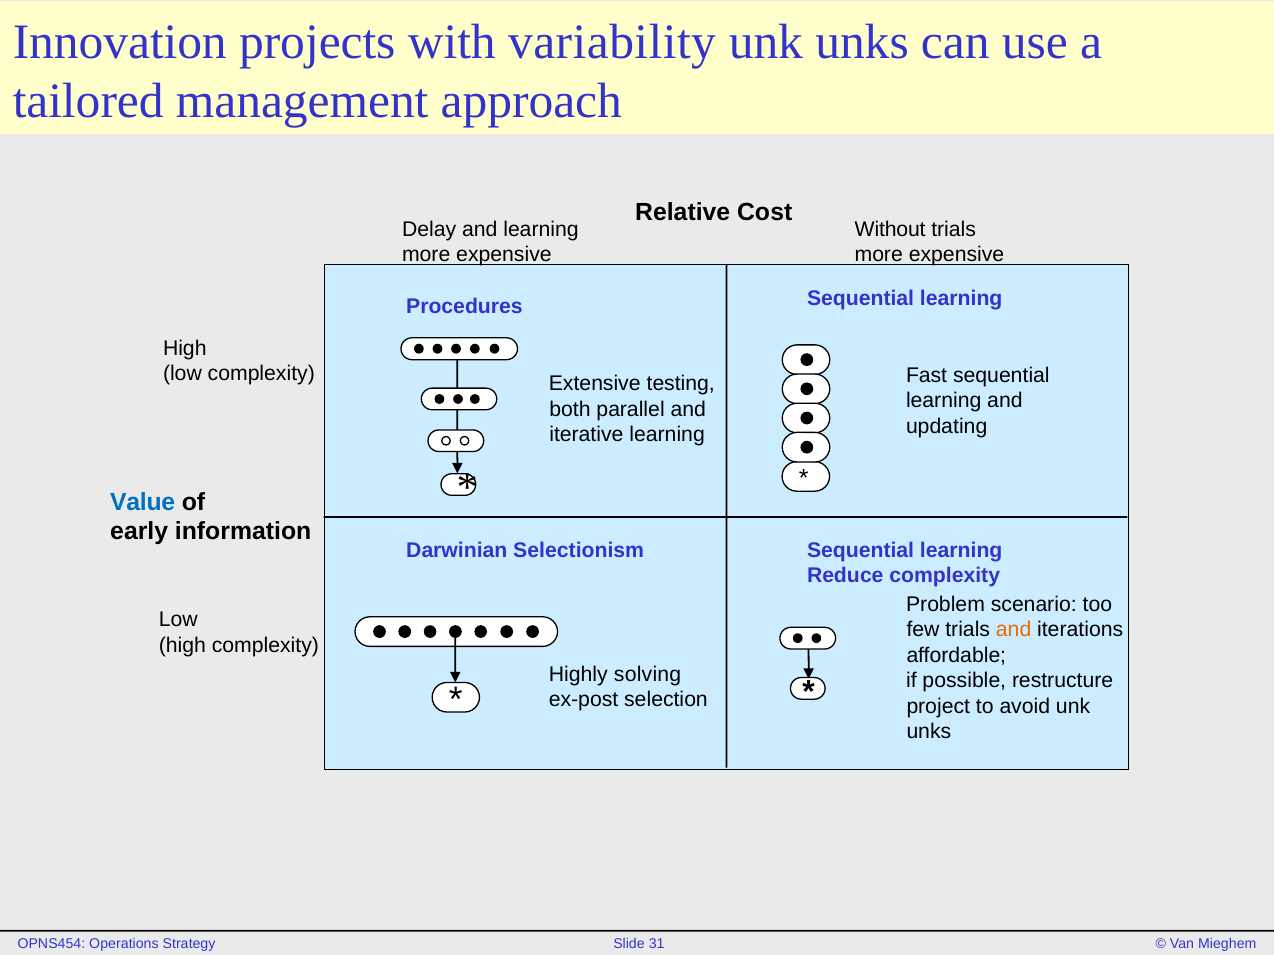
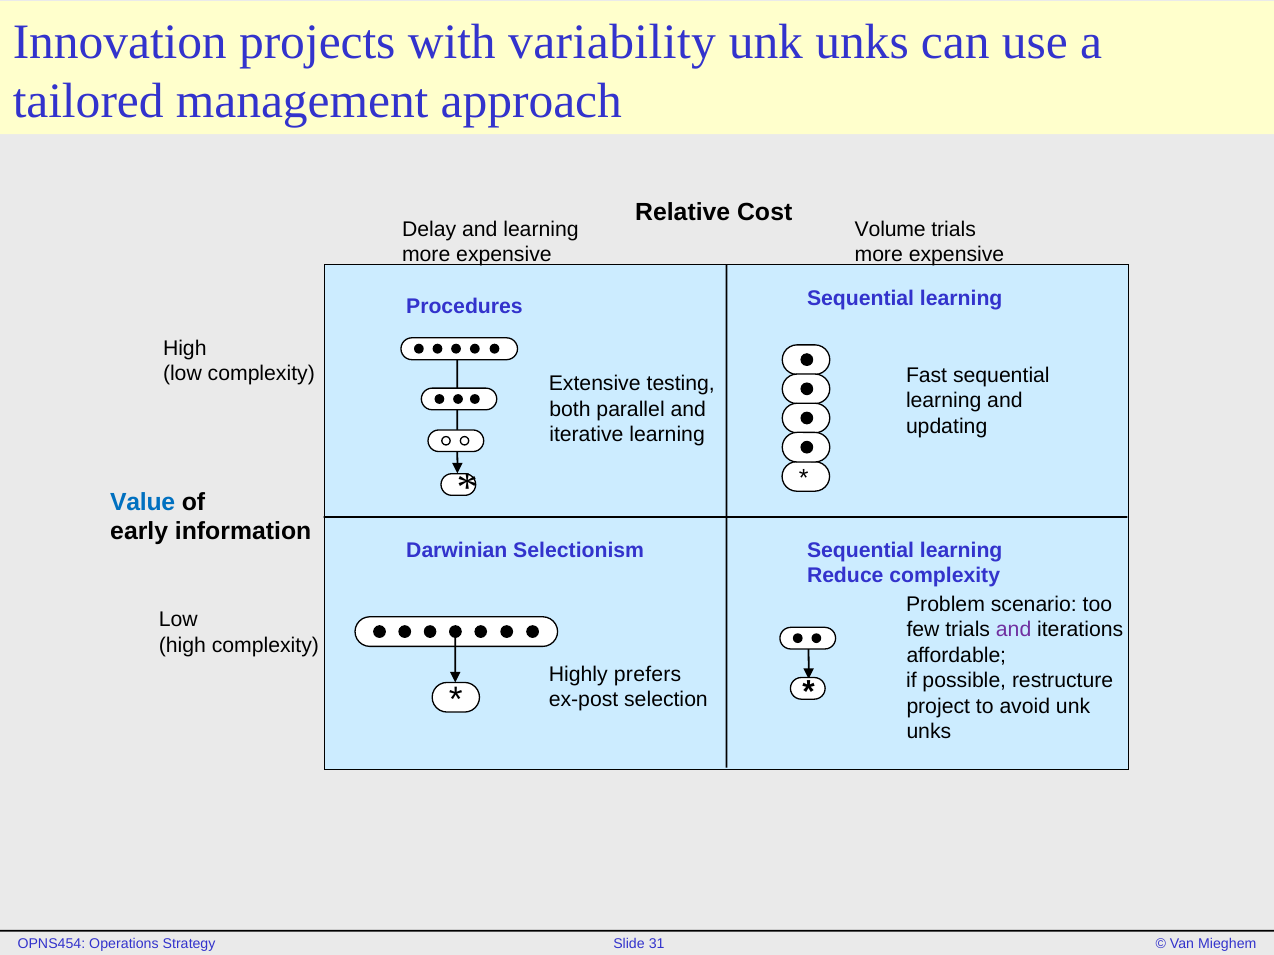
Without: Without -> Volume (890, 229)
and colour: orange -> purple (1014, 630)
solving: solving -> prefers (648, 674)
